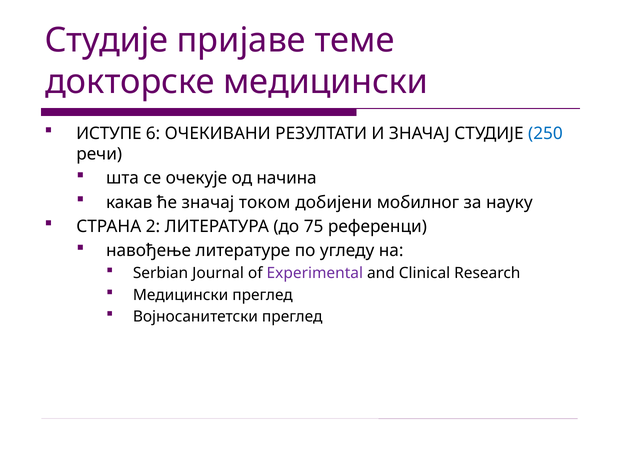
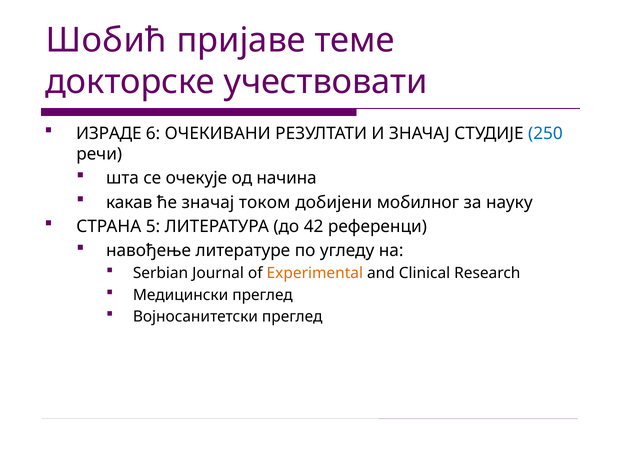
Студије: Студије -> Шобић (106, 40)
докторске медицински: медицински -> учествовати (326, 82)
ИСТУПЕ: ИСТУПЕ -> ИЗРАДЕ (109, 133)
2: 2 -> 5 (153, 226)
75: 75 -> 42 (314, 226)
Experimental colour: purple -> orange (315, 273)
